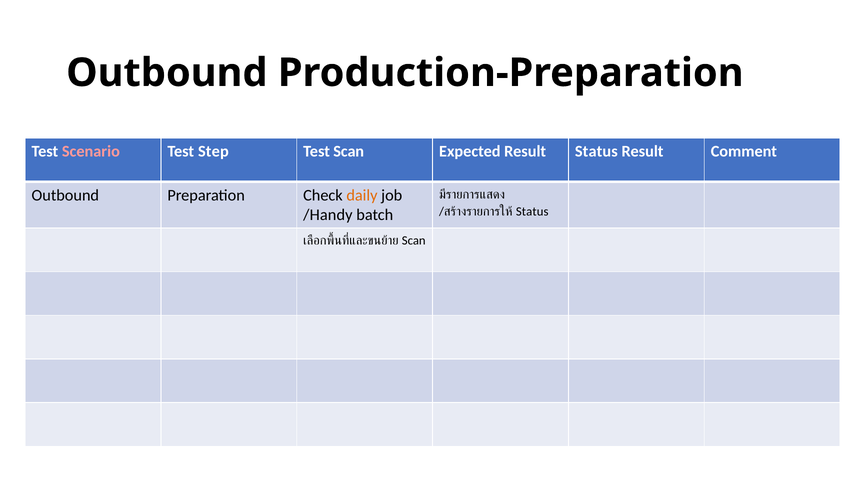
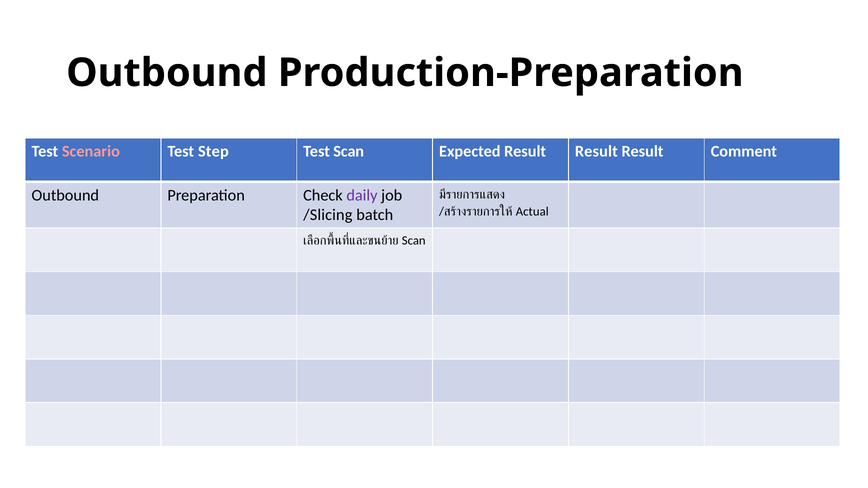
Expected Result Status: Status -> Result (596, 152)
daily colour: orange -> purple (362, 195)
Status: Status -> Actual (532, 212)
/Handy: /Handy -> /Slicing (328, 215)
